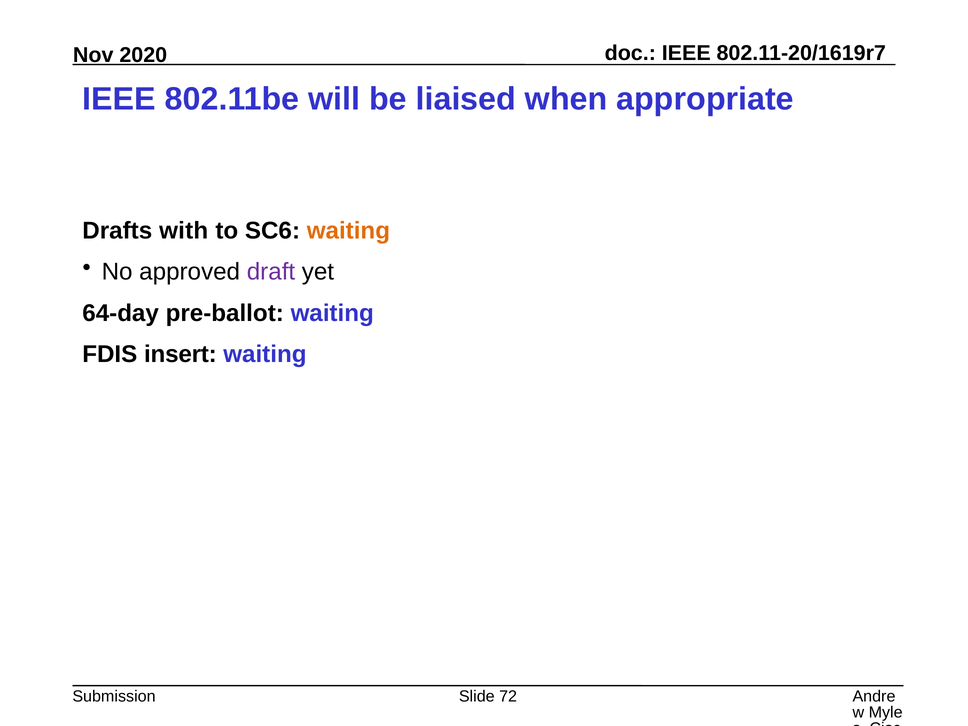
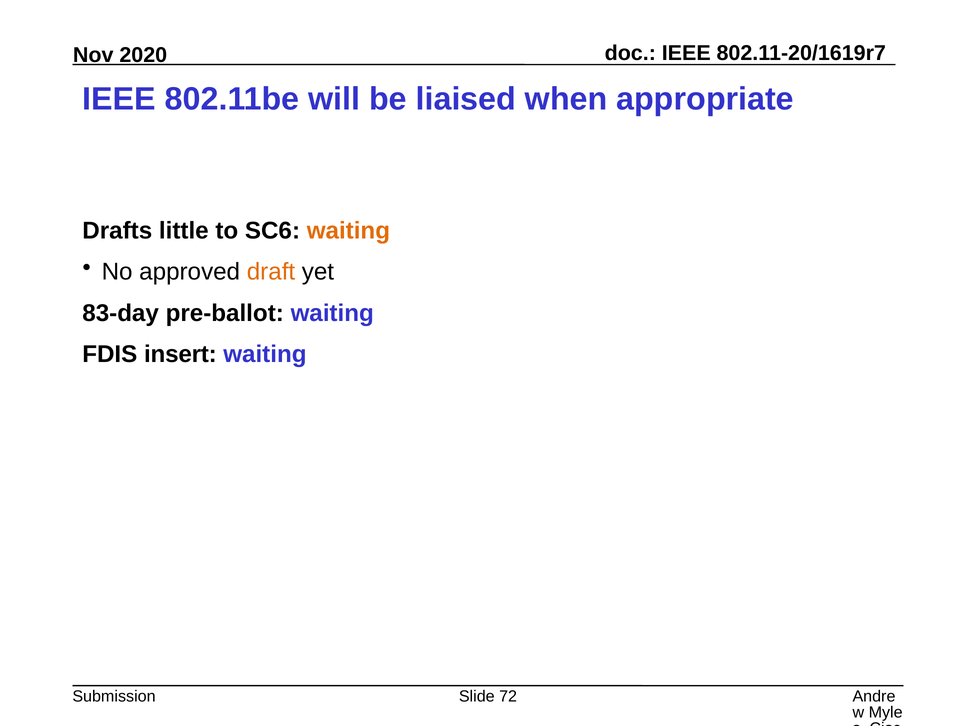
with: with -> little (184, 231)
draft colour: purple -> orange (271, 272)
64-day: 64-day -> 83-day (121, 313)
